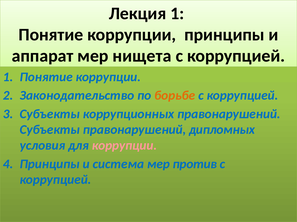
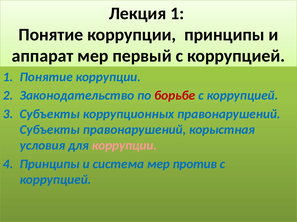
нищета: нищета -> первый (142, 56)
борьбе colour: orange -> red (175, 96)
дипломных: дипломных -> корыстная (222, 130)
